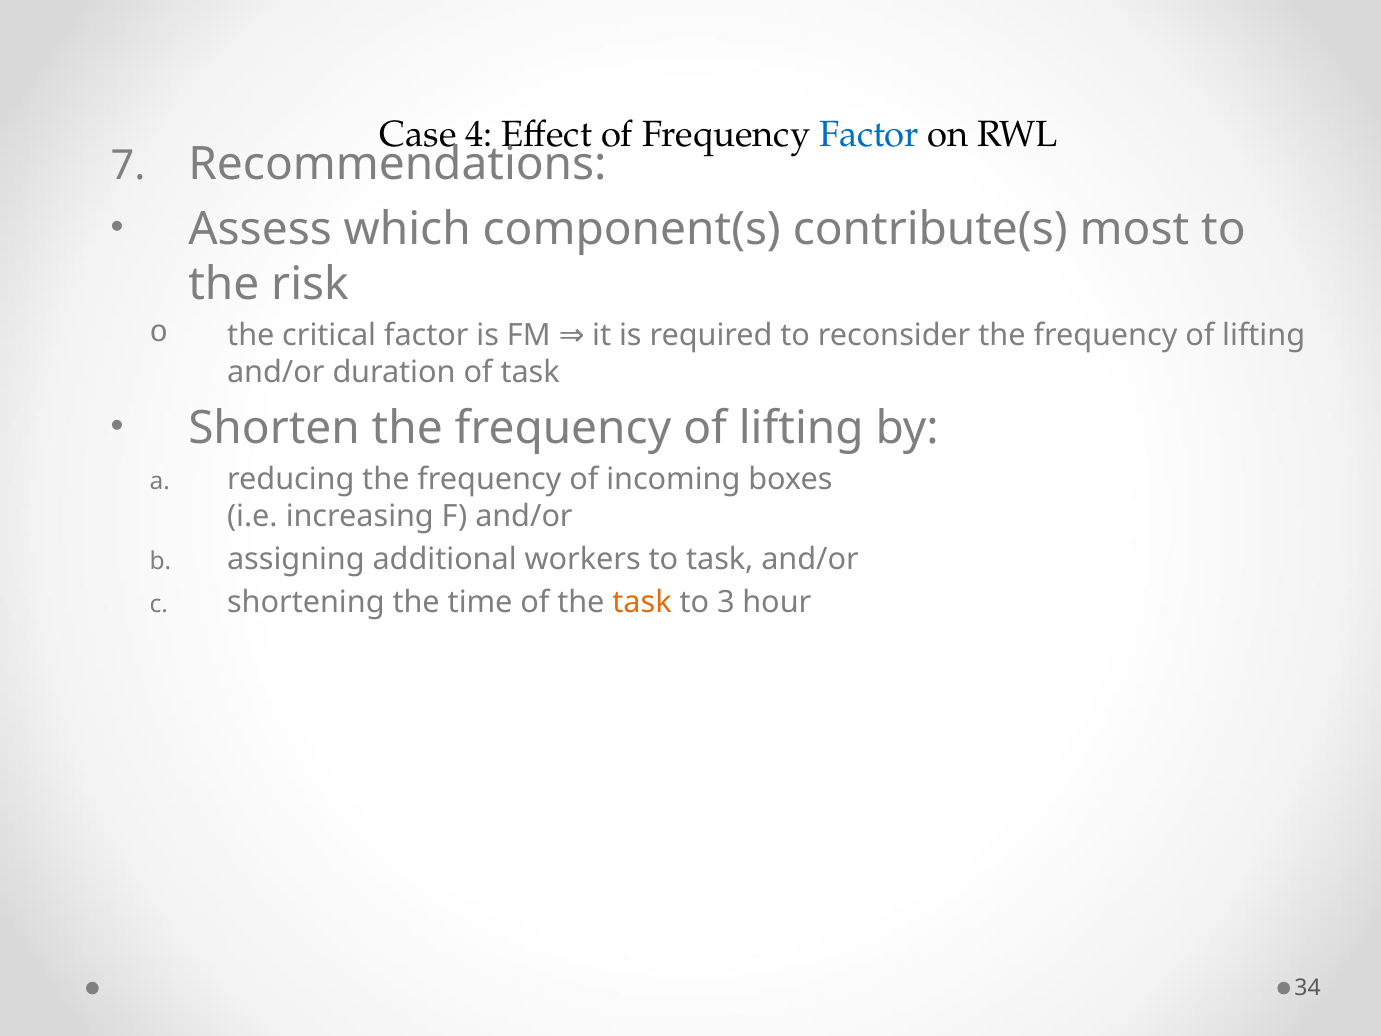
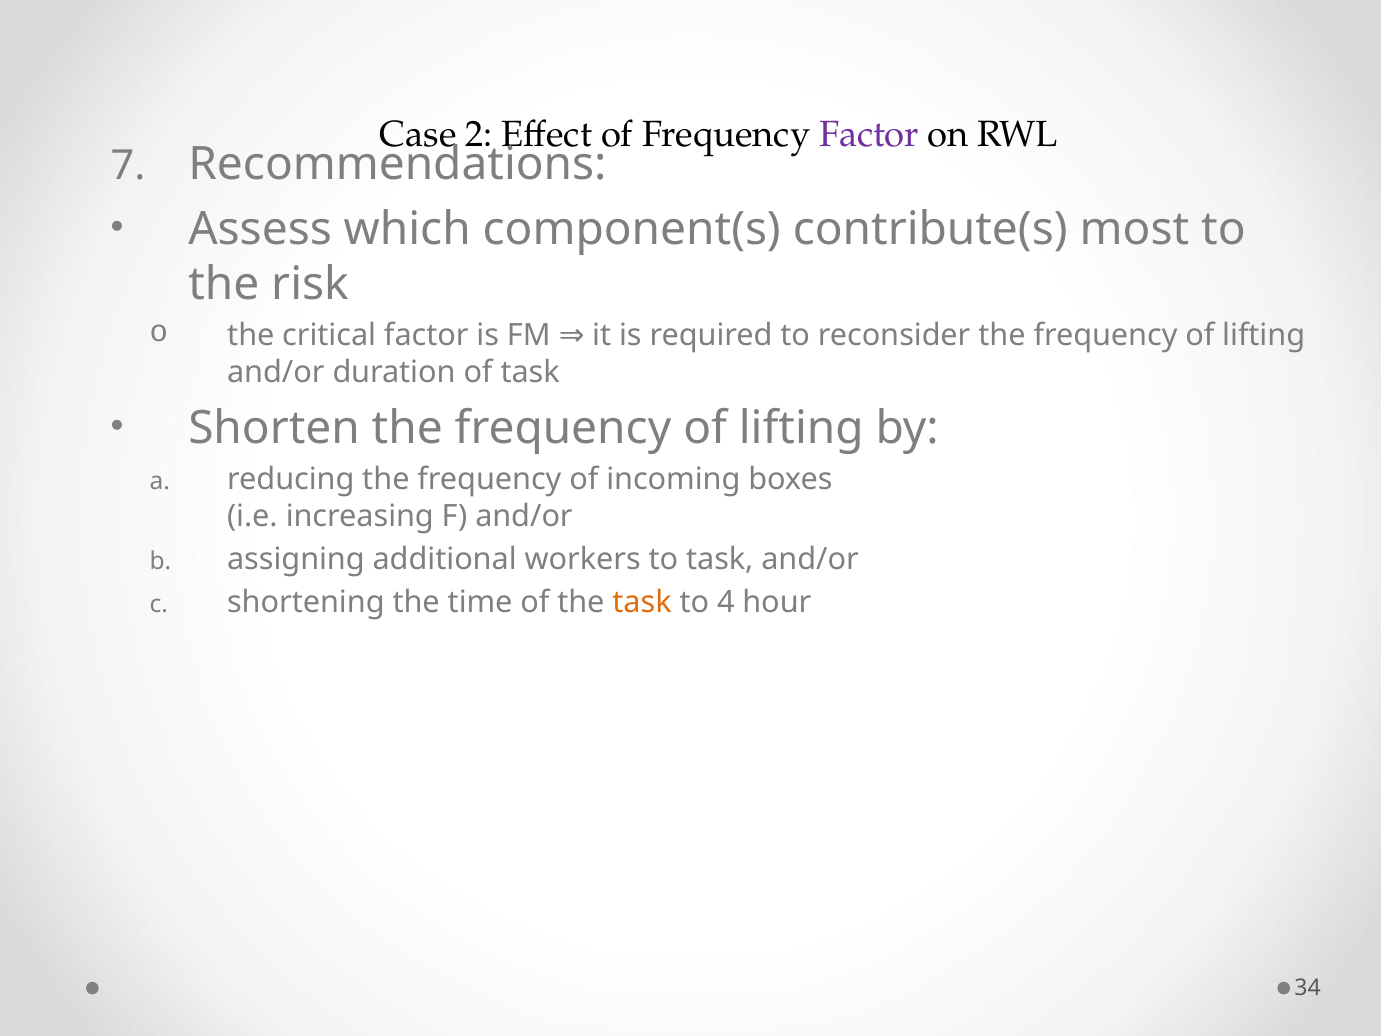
4: 4 -> 2 (479, 134)
Factor colour: blue -> purple (869, 134)
3: 3 -> 4 (726, 602)
